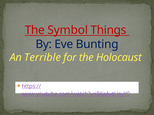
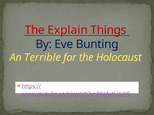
Symbol: Symbol -> Explain (68, 30)
